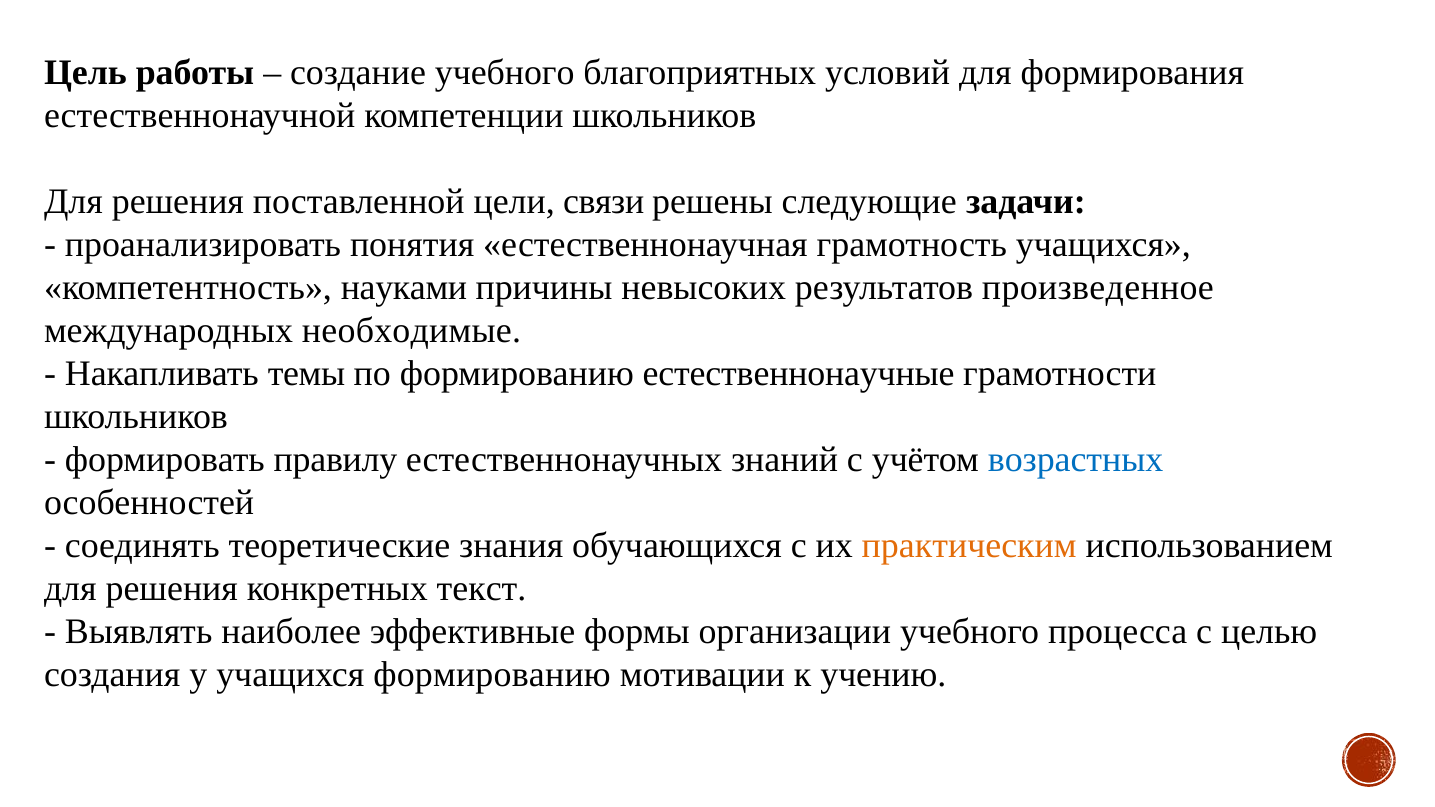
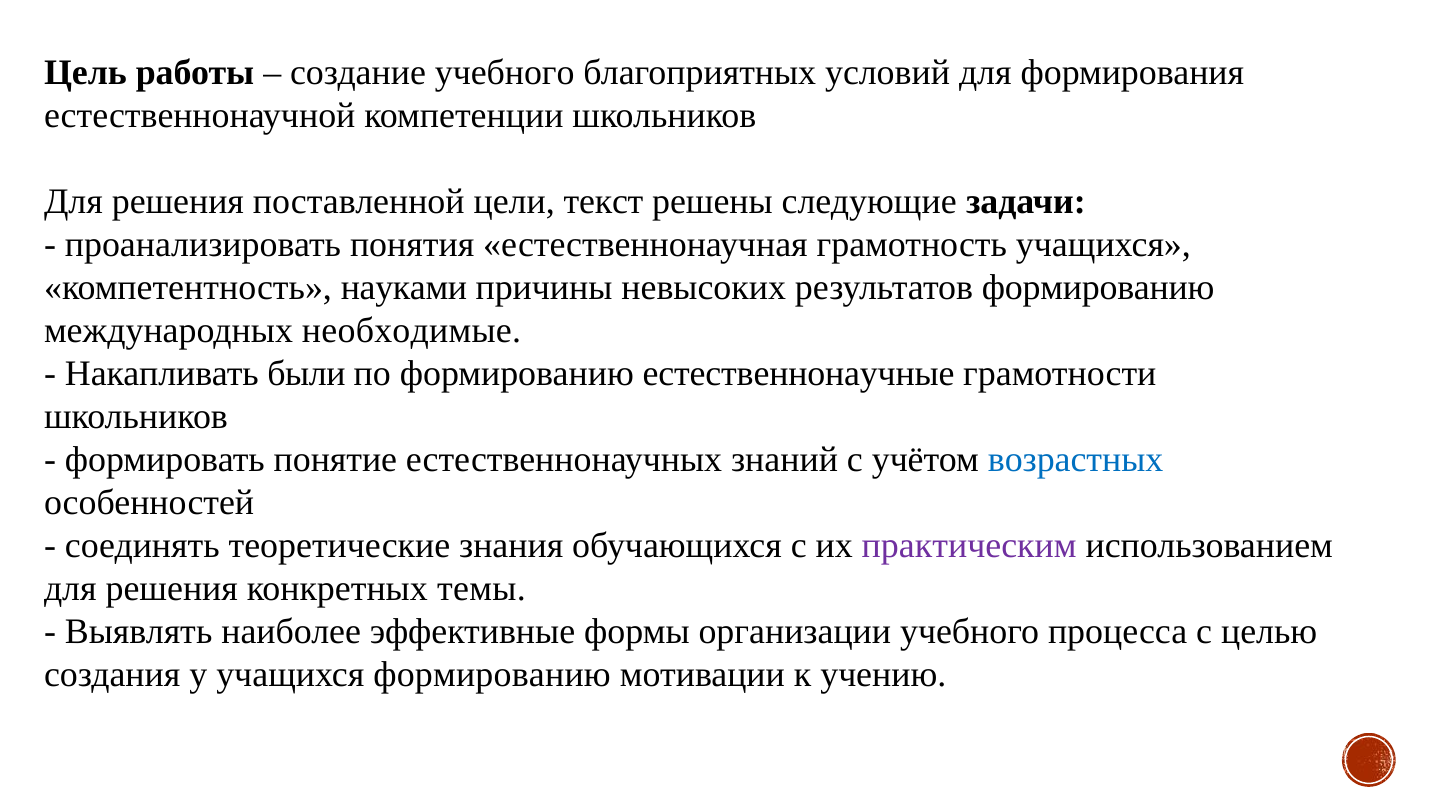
связи: связи -> текст (604, 201)
результатов произведенное: произведенное -> формированию (1098, 288)
темы: темы -> были (306, 374)
правилу: правилу -> понятие (335, 460)
практическим colour: orange -> purple (969, 546)
текст: текст -> темы (481, 589)
